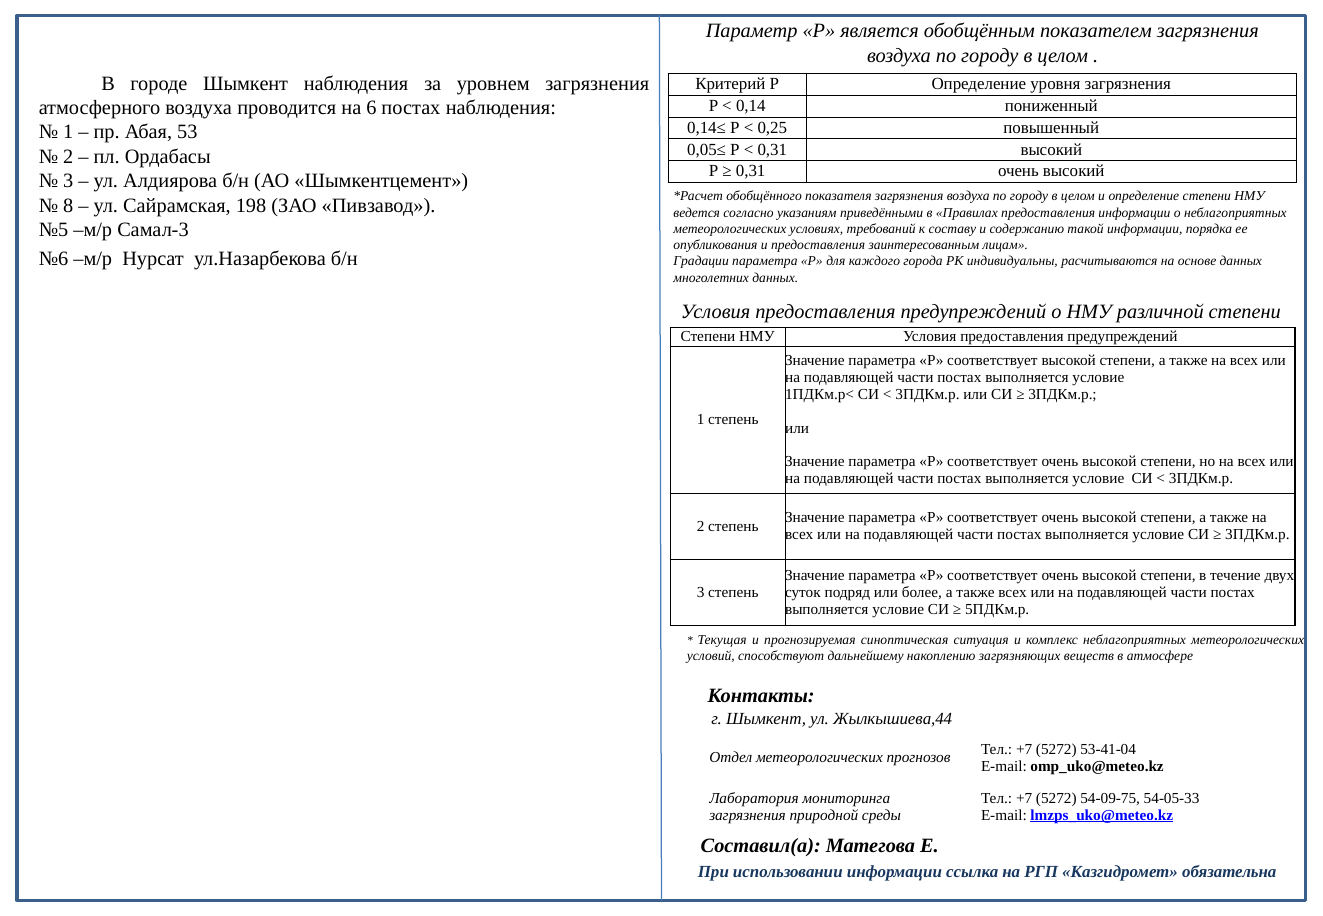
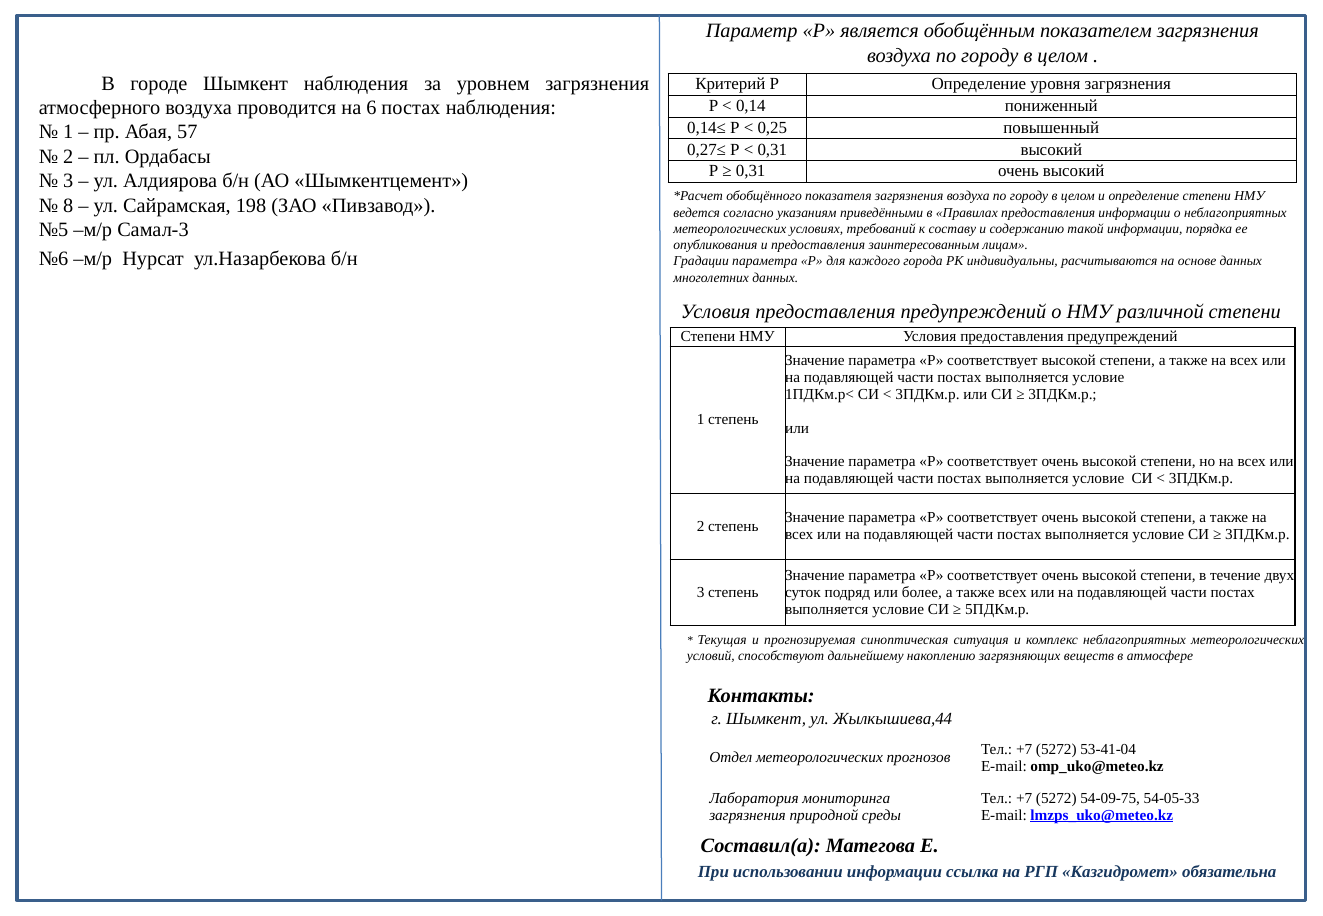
53: 53 -> 57 (187, 132)
0,05≤: 0,05≤ -> 0,27≤ (707, 149)
